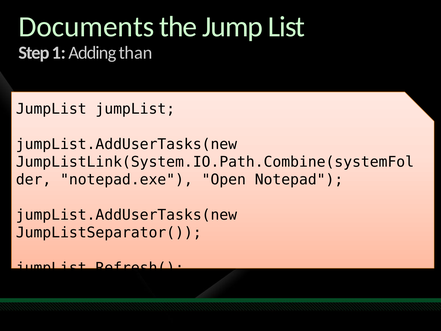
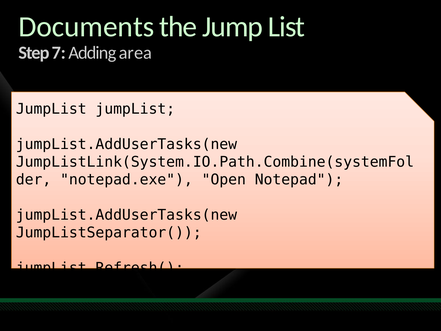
1: 1 -> 7 (59, 53)
than: than -> area (135, 53)
